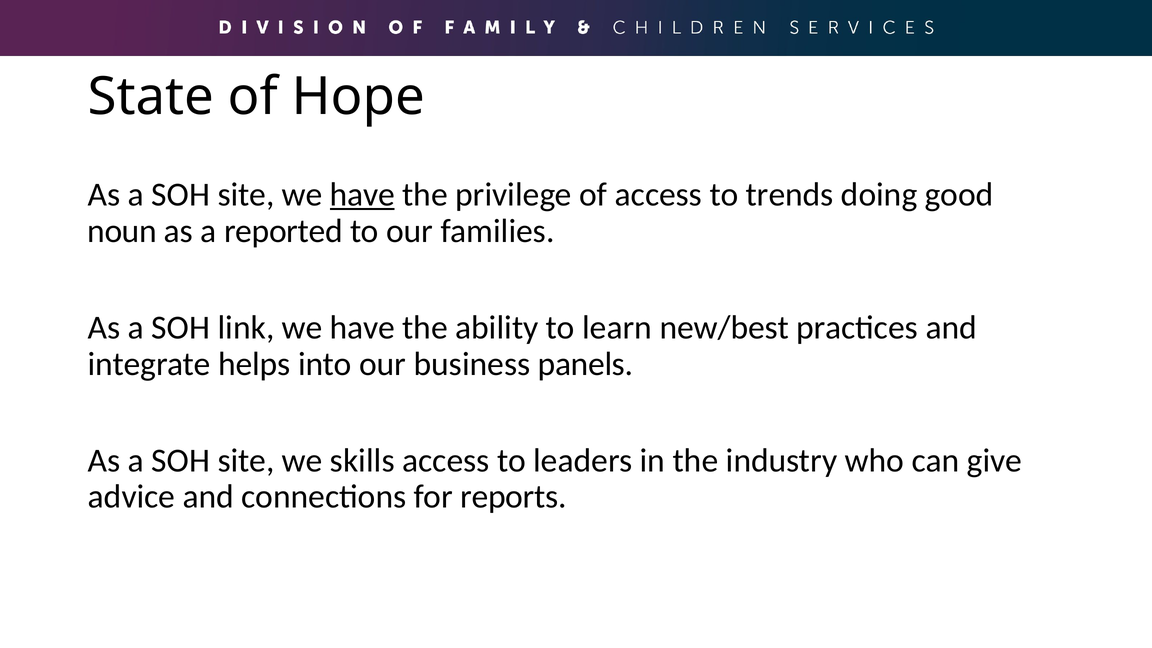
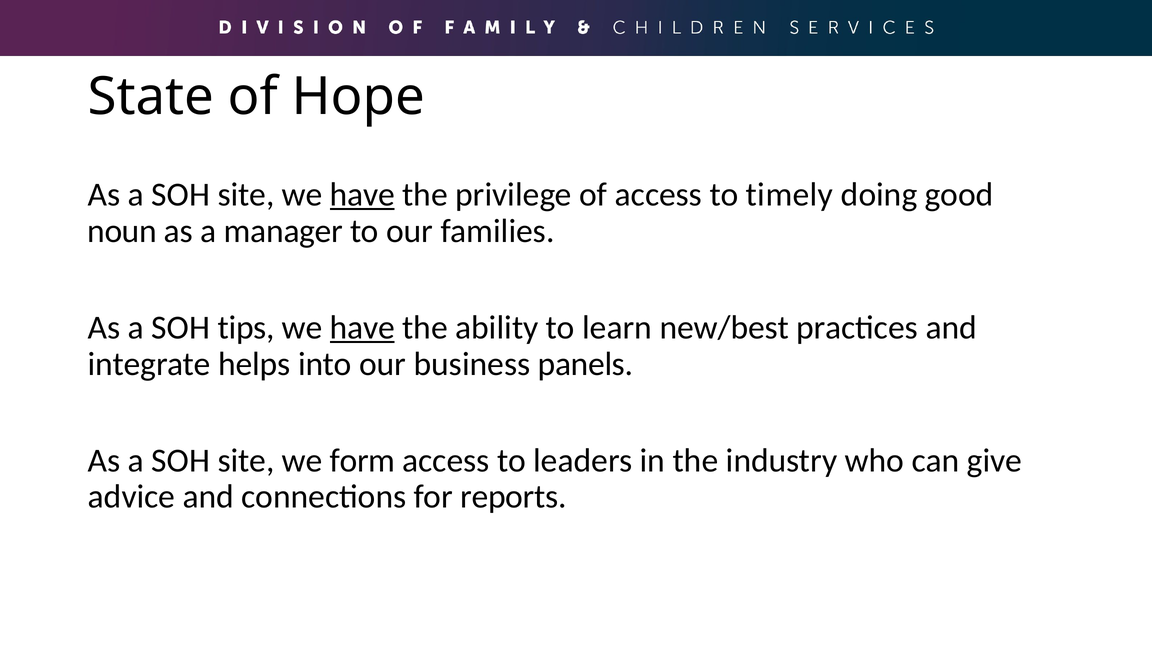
trends: trends -> timely (789, 195)
reported: reported -> manager (283, 231)
link: link -> tips (246, 328)
have underline: none -> present (362, 328)
skills: skills -> form (362, 461)
